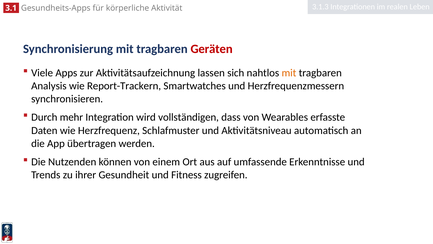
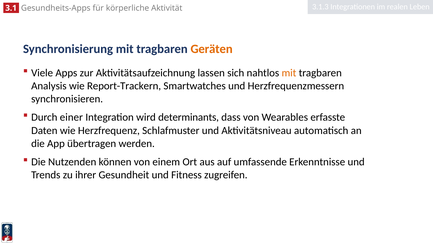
Geräten colour: red -> orange (212, 49)
mehr: mehr -> einer (71, 117)
vollständigen: vollständigen -> determinants (189, 117)
